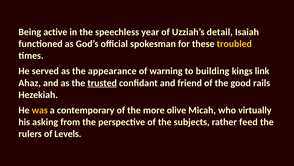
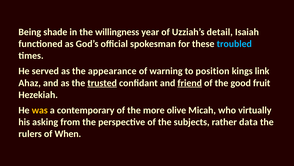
active: active -> shade (55, 32)
speechless: speechless -> willingness (117, 32)
troubled colour: yellow -> light blue (234, 44)
building: building -> position (213, 71)
friend underline: none -> present (190, 83)
rails: rails -> fruit (262, 83)
feed: feed -> data (248, 122)
Levels: Levels -> When (68, 133)
